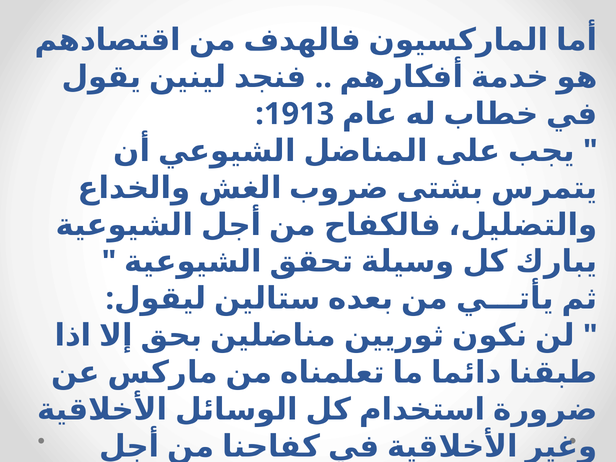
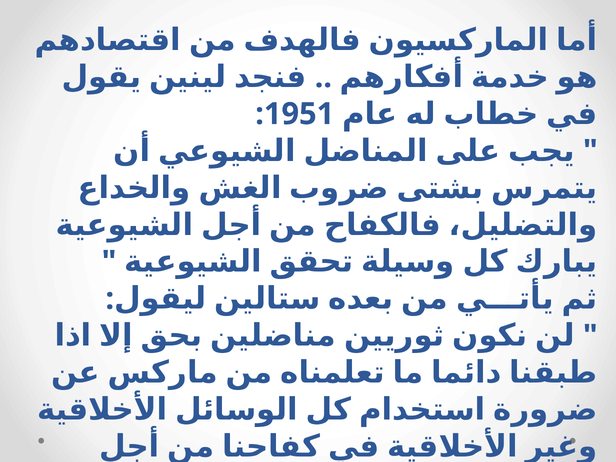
1913: 1913 -> 1951 (299, 114)
